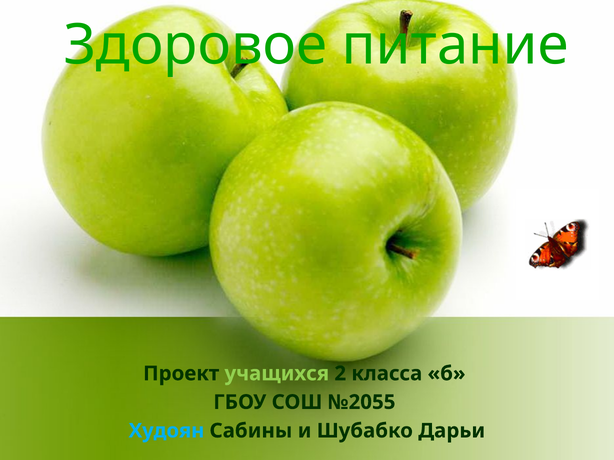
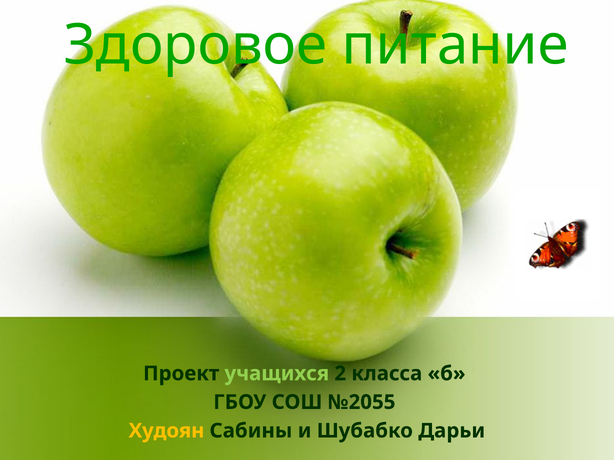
Худоян colour: light blue -> yellow (167, 431)
